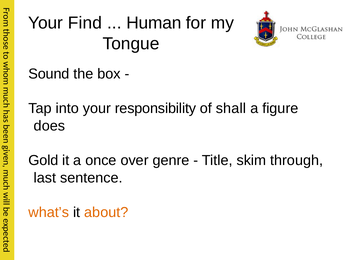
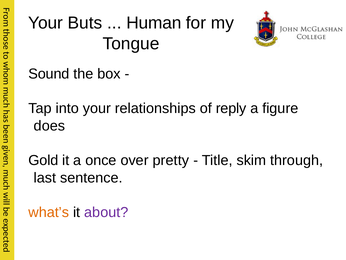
Find: Find -> Buts (85, 23)
responsibility: responsibility -> relationships (155, 108)
shall: shall -> reply (231, 108)
genre: genre -> pretty (171, 160)
about colour: orange -> purple (106, 212)
